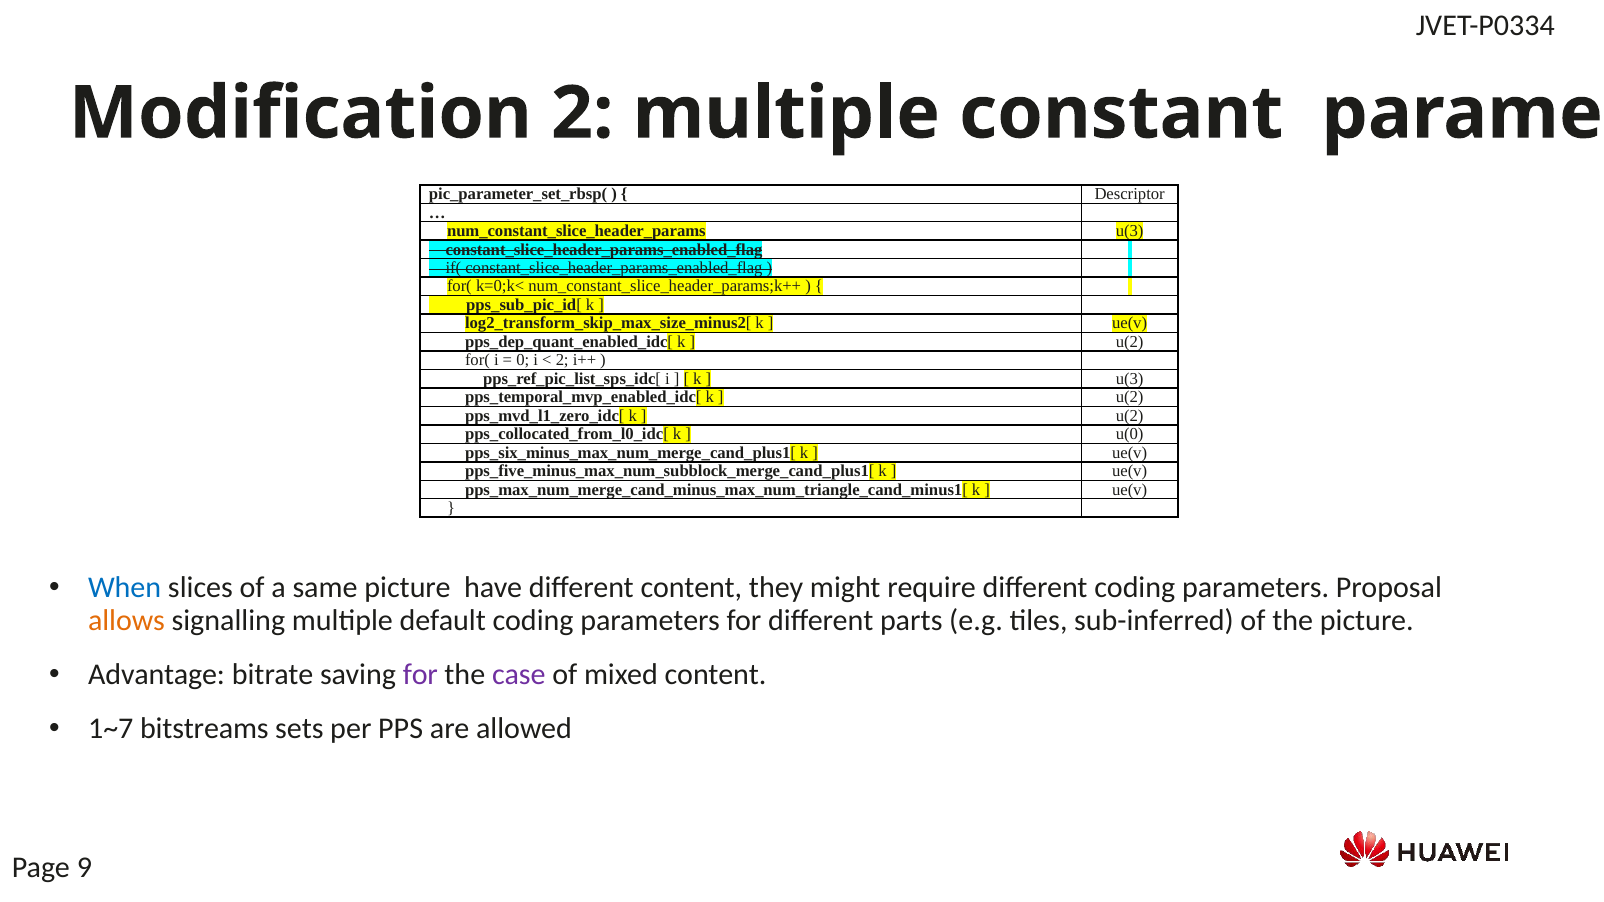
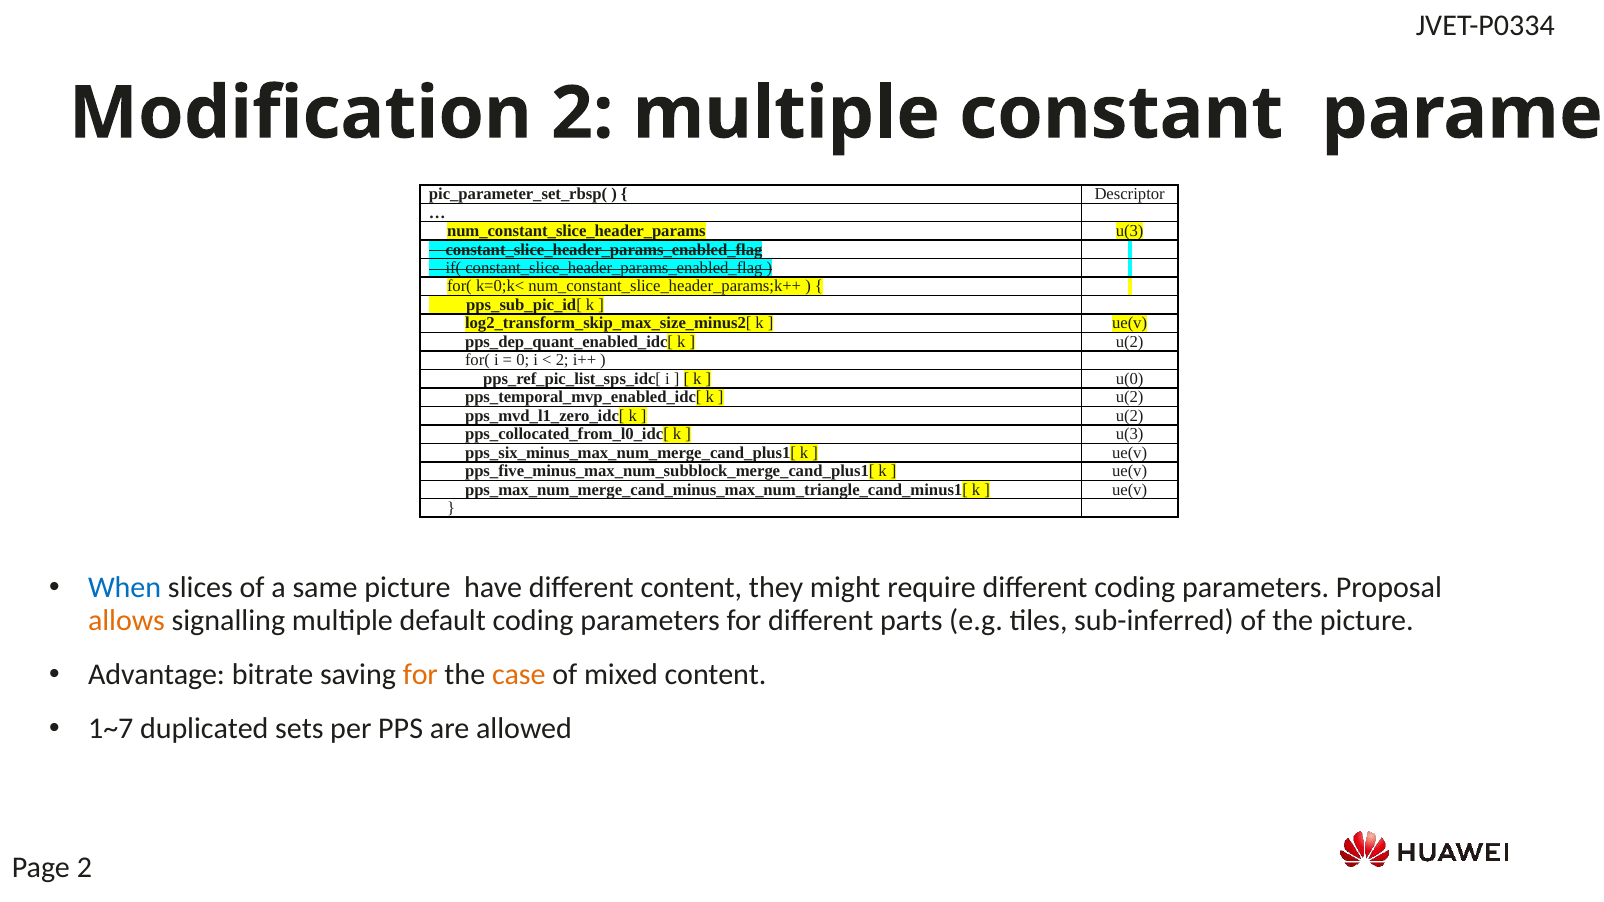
u(3: u(3 -> u(0 (1130, 379)
u(0: u(0 -> u(3 (1130, 434)
for colour: purple -> orange (420, 675)
case colour: purple -> orange (519, 675)
bitstreams: bitstreams -> duplicated (204, 729)
Page 9: 9 -> 2 (84, 868)
